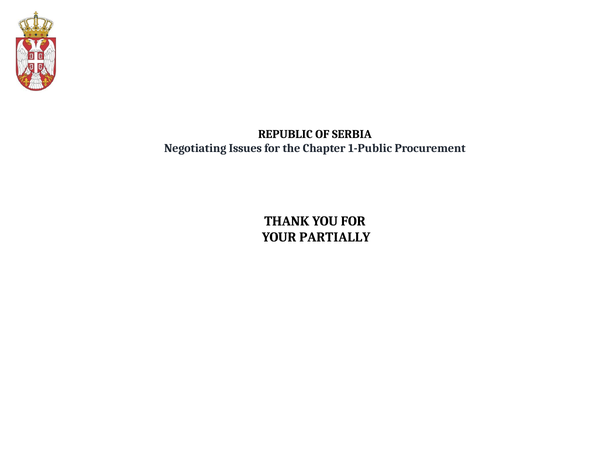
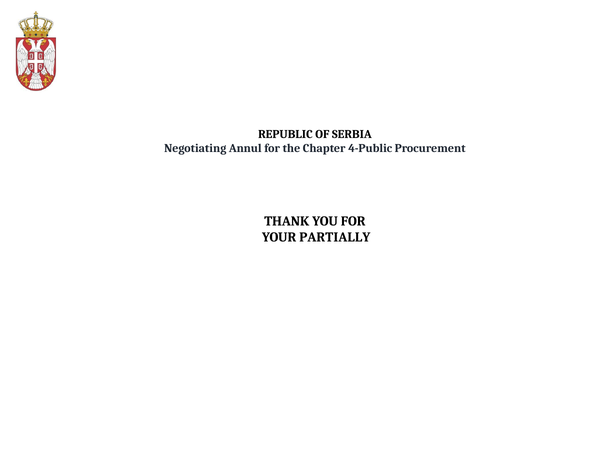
Issues: Issues -> Annul (245, 148)
1-Public: 1-Public -> 4-Public (370, 148)
